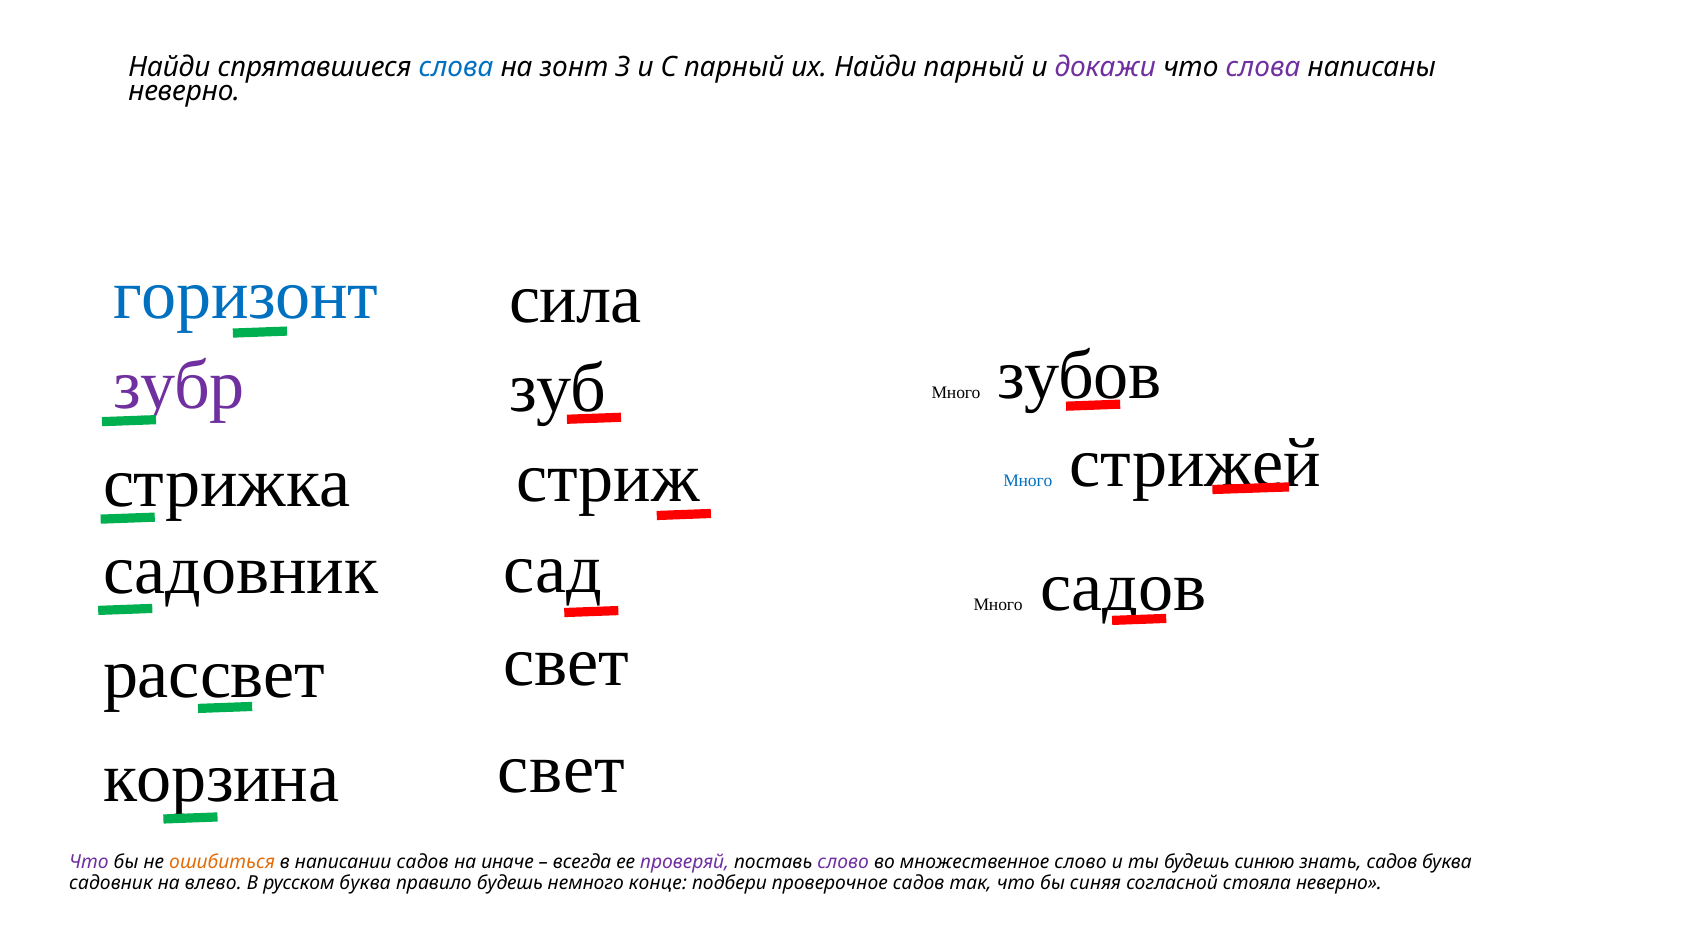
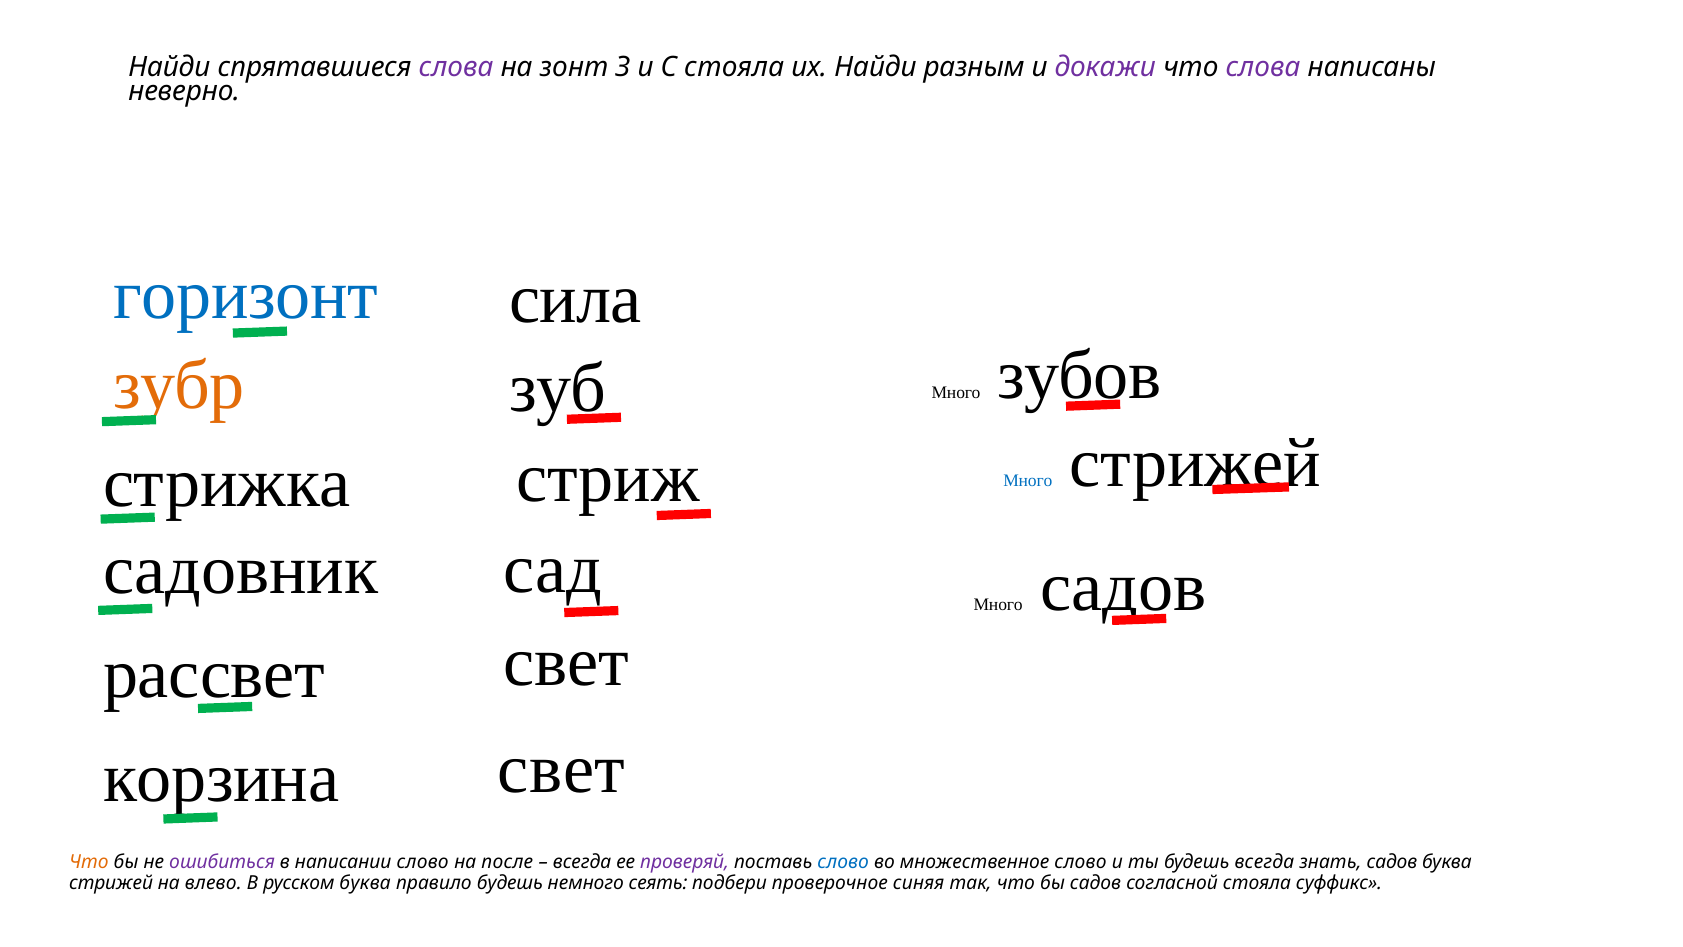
слова colour: blue -> purple (456, 67)
С парный: парный -> стояла (734, 67)
Найди парный: парный -> разным (974, 67)
зубр colour: purple -> orange (179, 386)
Что colour: purple -> orange (89, 862)
ошибиться colour: orange -> purple (222, 862)
написании садов: садов -> слово (423, 862)
иначе: иначе -> после (507, 862)
слово colour: purple -> blue (843, 862)
будешь синюю: синюю -> всегда (1264, 862)
садовник: садовник -> стрижей (111, 883)
конце: конце -> сеять (658, 883)
проверочное садов: садов -> синяя (919, 883)
бы синяя: синяя -> садов (1096, 883)
стояла неверно: неверно -> суффикс (1339, 883)
